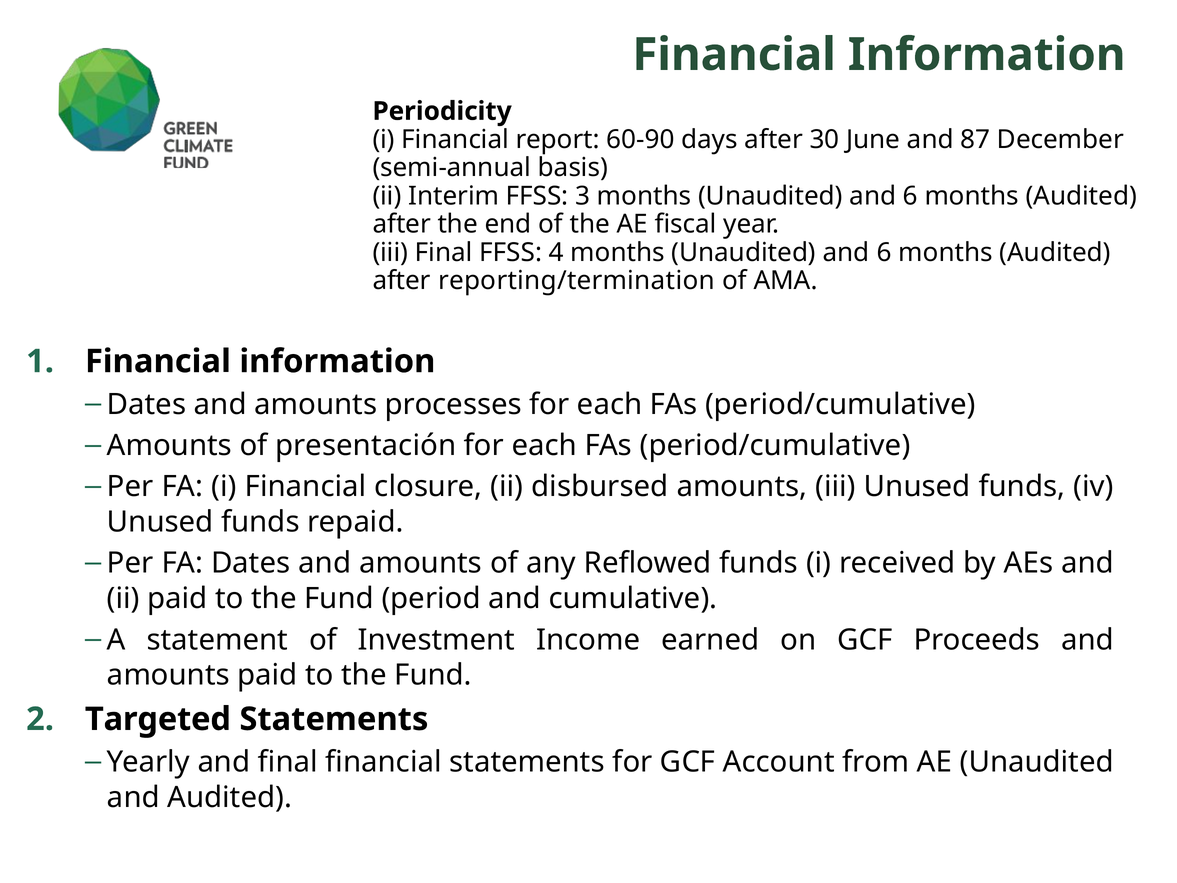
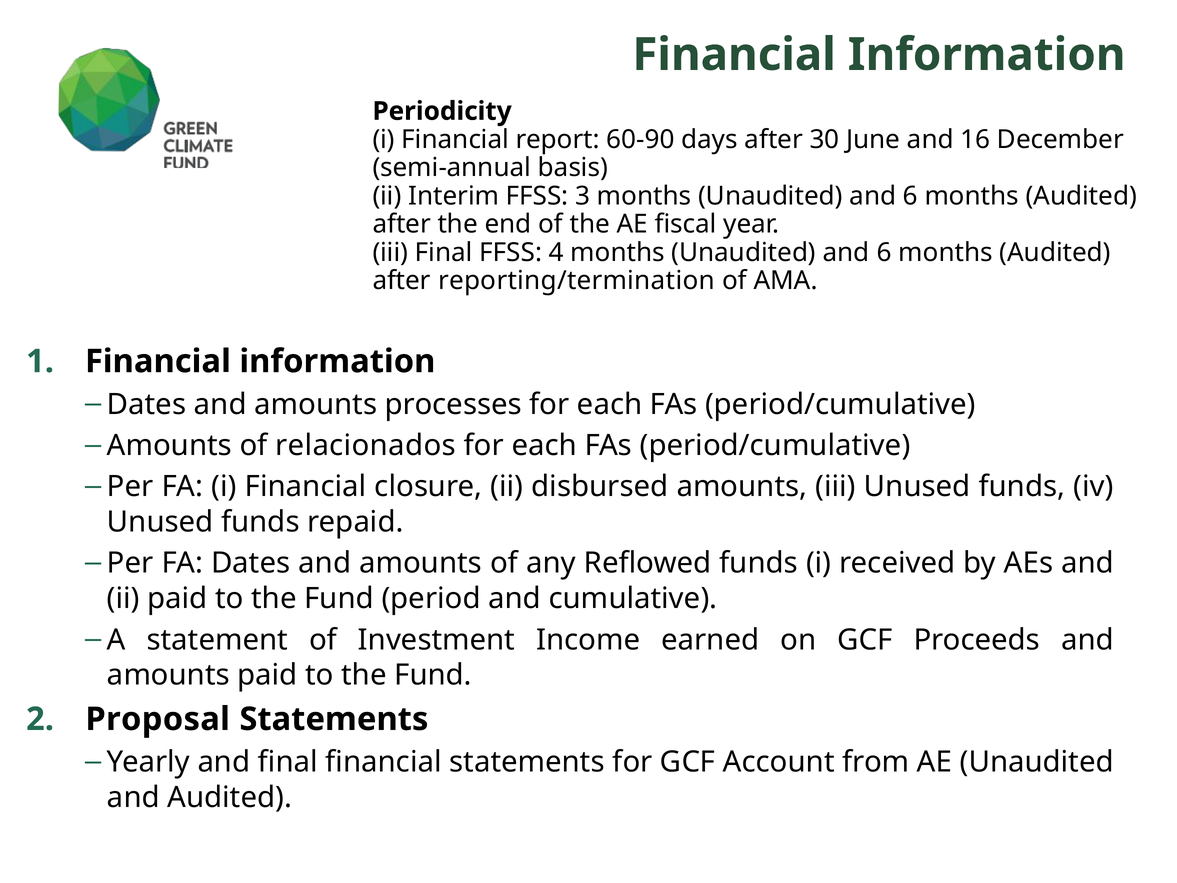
87: 87 -> 16 (975, 139)
presentación: presentación -> relacionados (366, 445)
Targeted: Targeted -> Proposal (158, 719)
